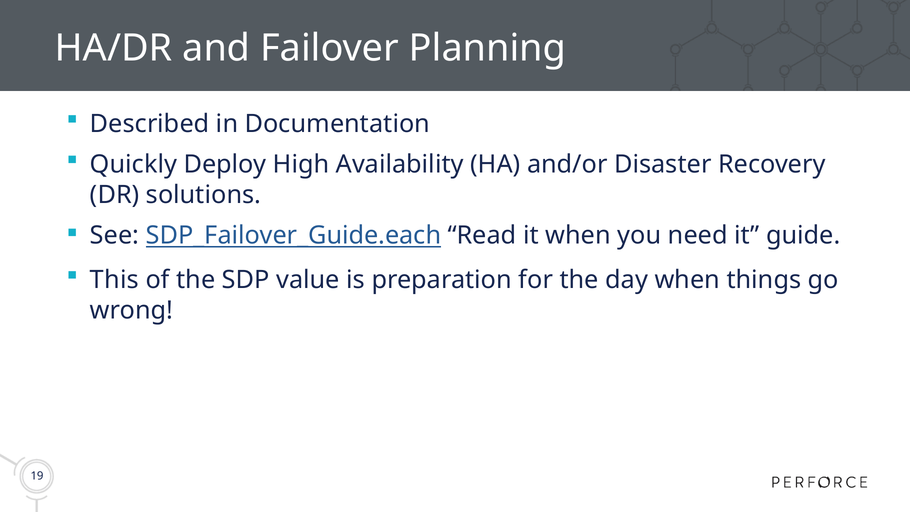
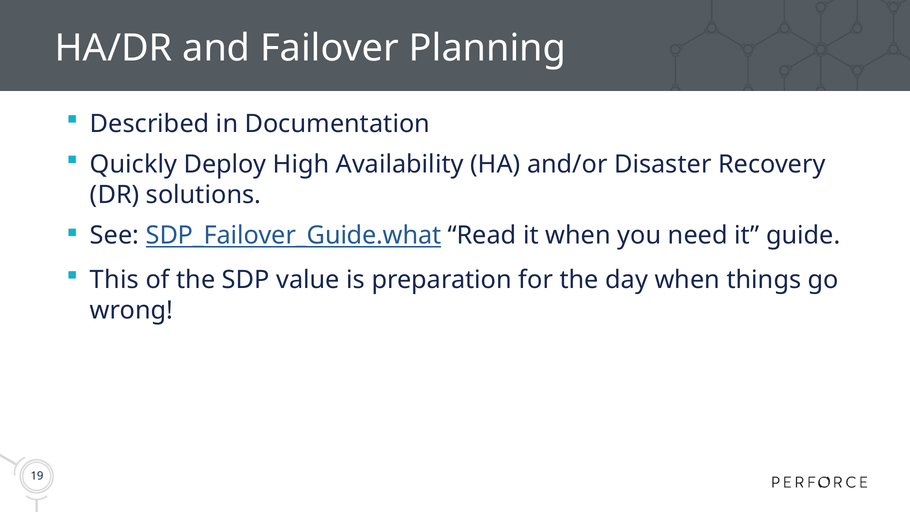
SDP_Failover_Guide.each: SDP_Failover_Guide.each -> SDP_Failover_Guide.what (294, 235)
